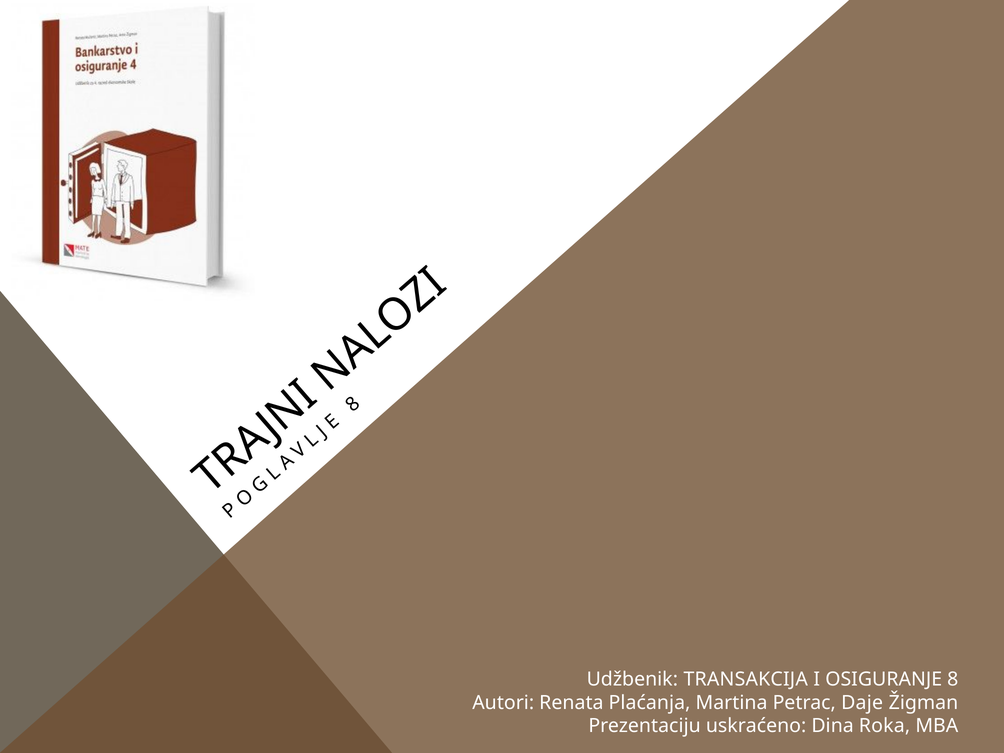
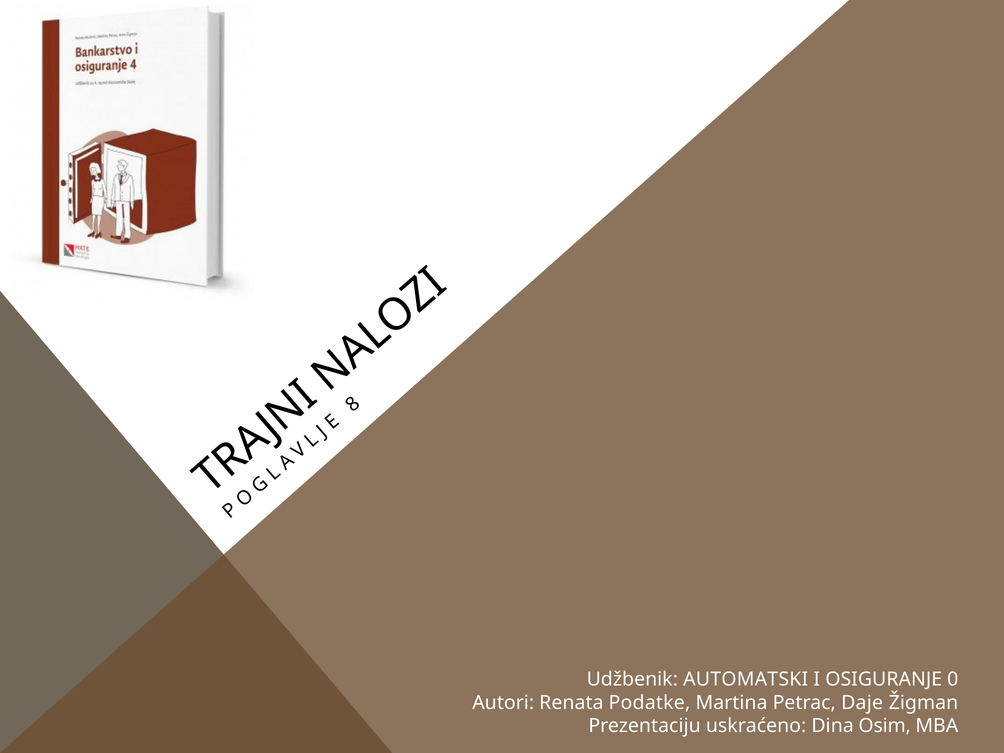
TRANSAKCIJA: TRANSAKCIJA -> AUTOMATSKI (746, 679)
OSIGURANJE 8: 8 -> 0 (953, 679)
Plaćanja: Plaćanja -> Podatke (649, 703)
Roka: Roka -> Osim (885, 726)
